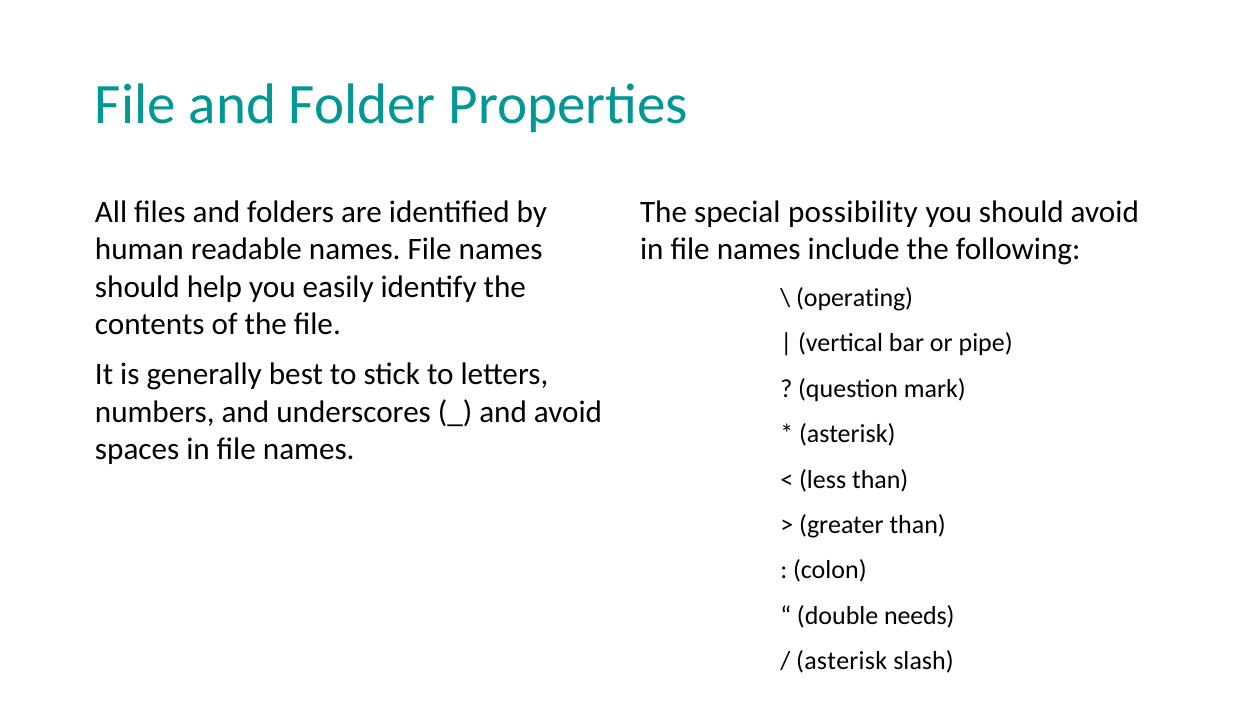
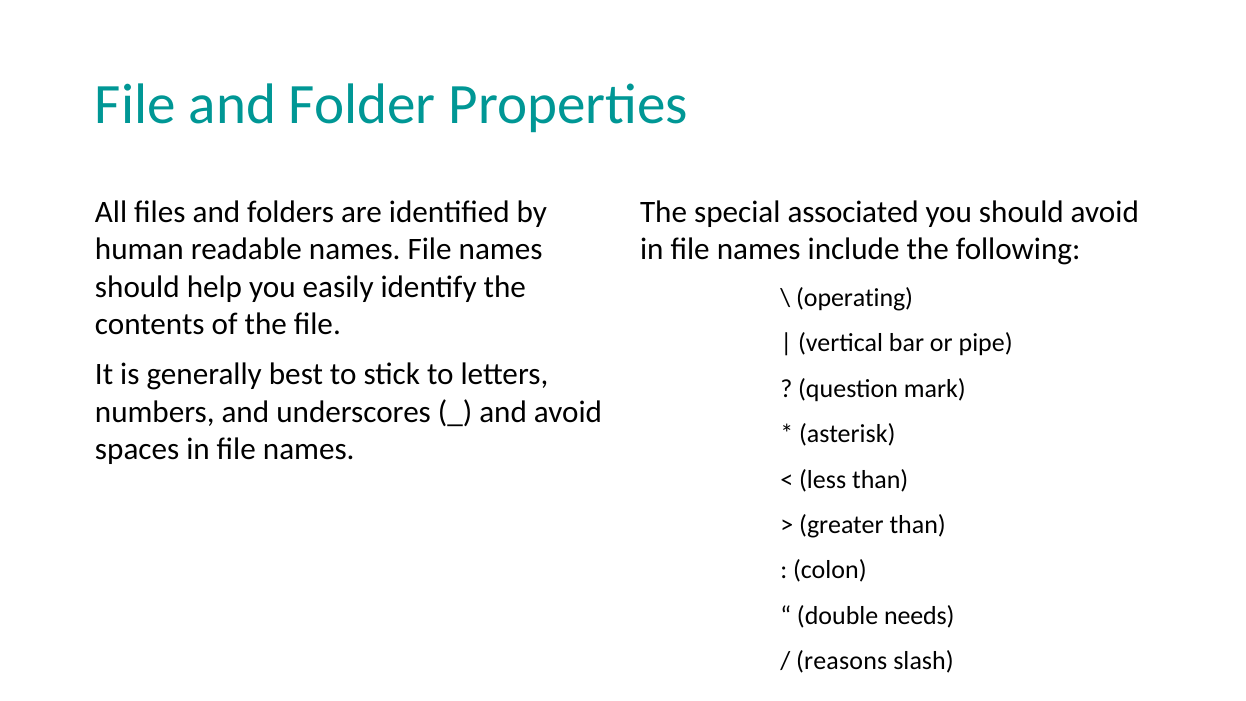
possibility: possibility -> associated (853, 212)
asterisk: asterisk -> reasons (842, 661)
